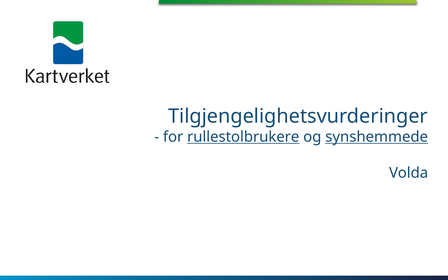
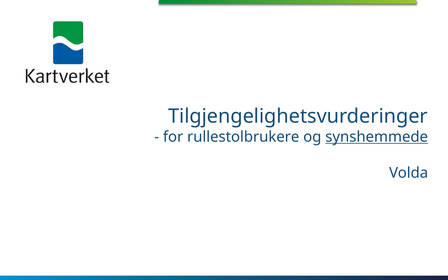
rullestolbrukere underline: present -> none (243, 137)
